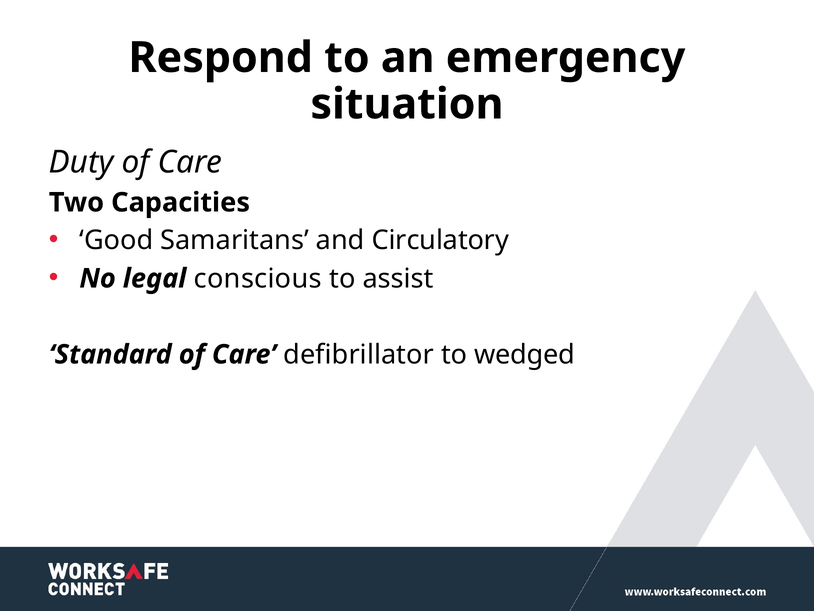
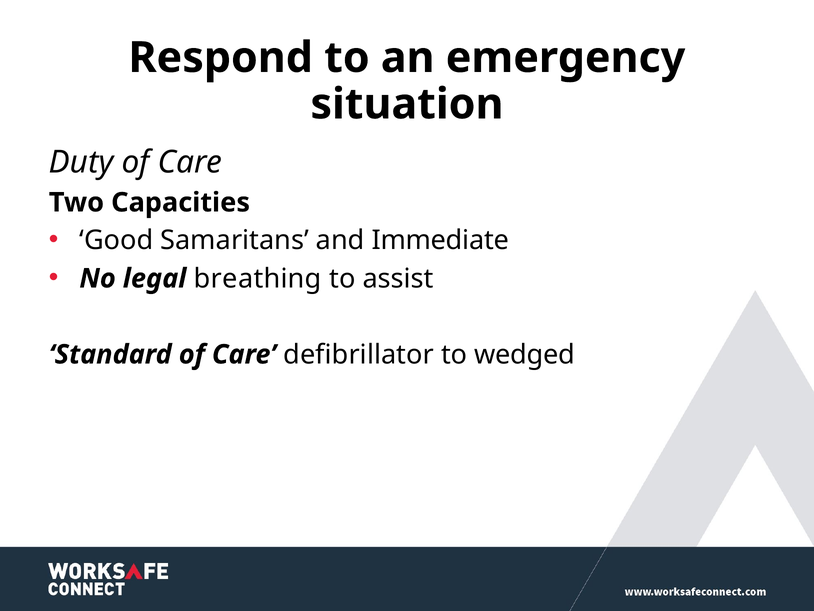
Circulatory: Circulatory -> Immediate (440, 240)
conscious: conscious -> breathing (258, 278)
